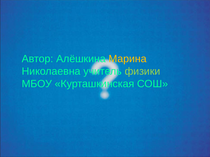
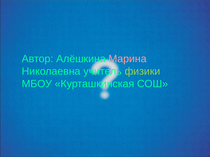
Марина colour: yellow -> pink (128, 59)
